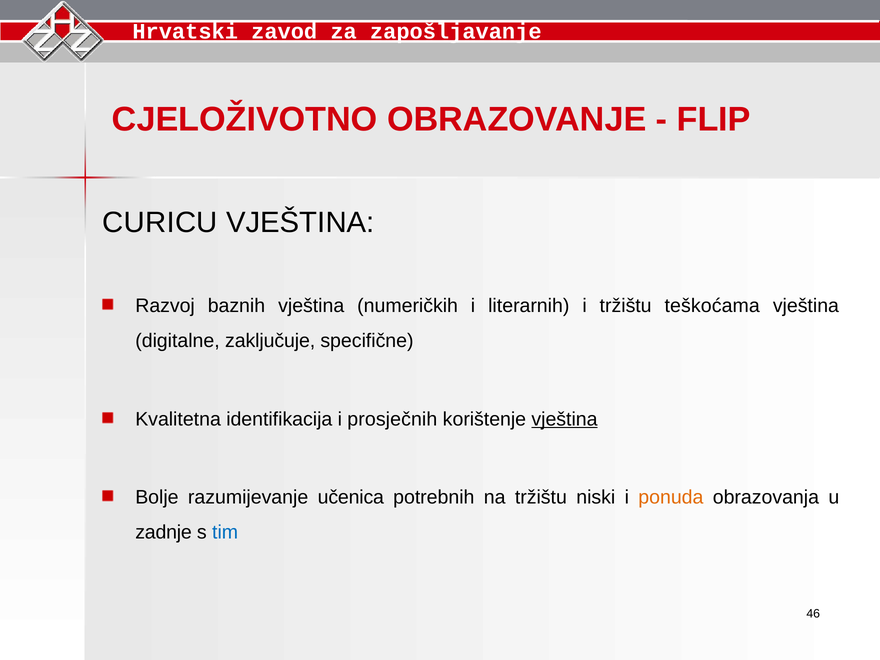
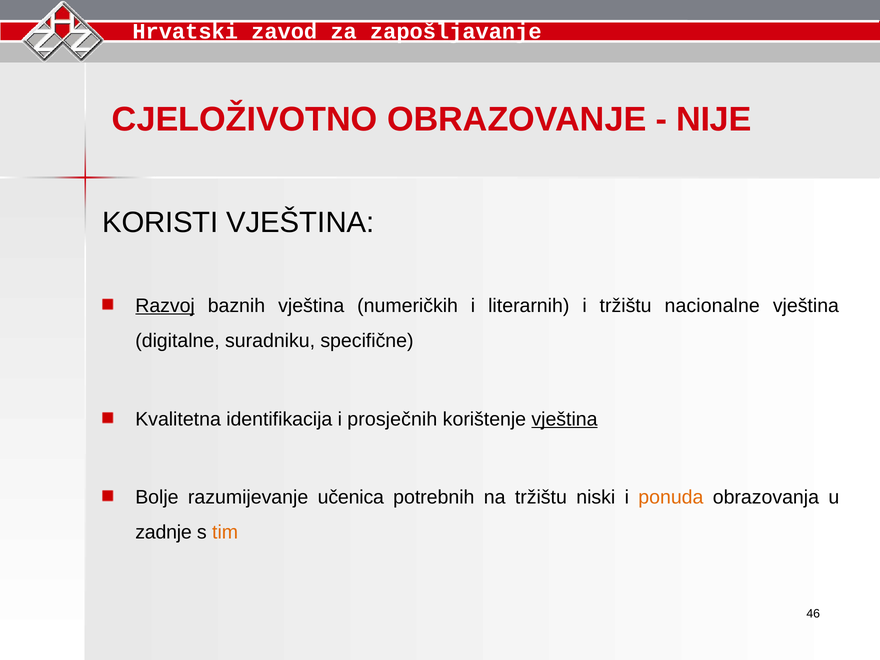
FLIP: FLIP -> NIJE (714, 119)
CURICU: CURICU -> KORISTI (160, 222)
Razvoj underline: none -> present (165, 306)
teškoćama: teškoćama -> nacionalne (712, 306)
zaključuje: zaključuje -> suradniku (270, 341)
tim colour: blue -> orange (225, 532)
